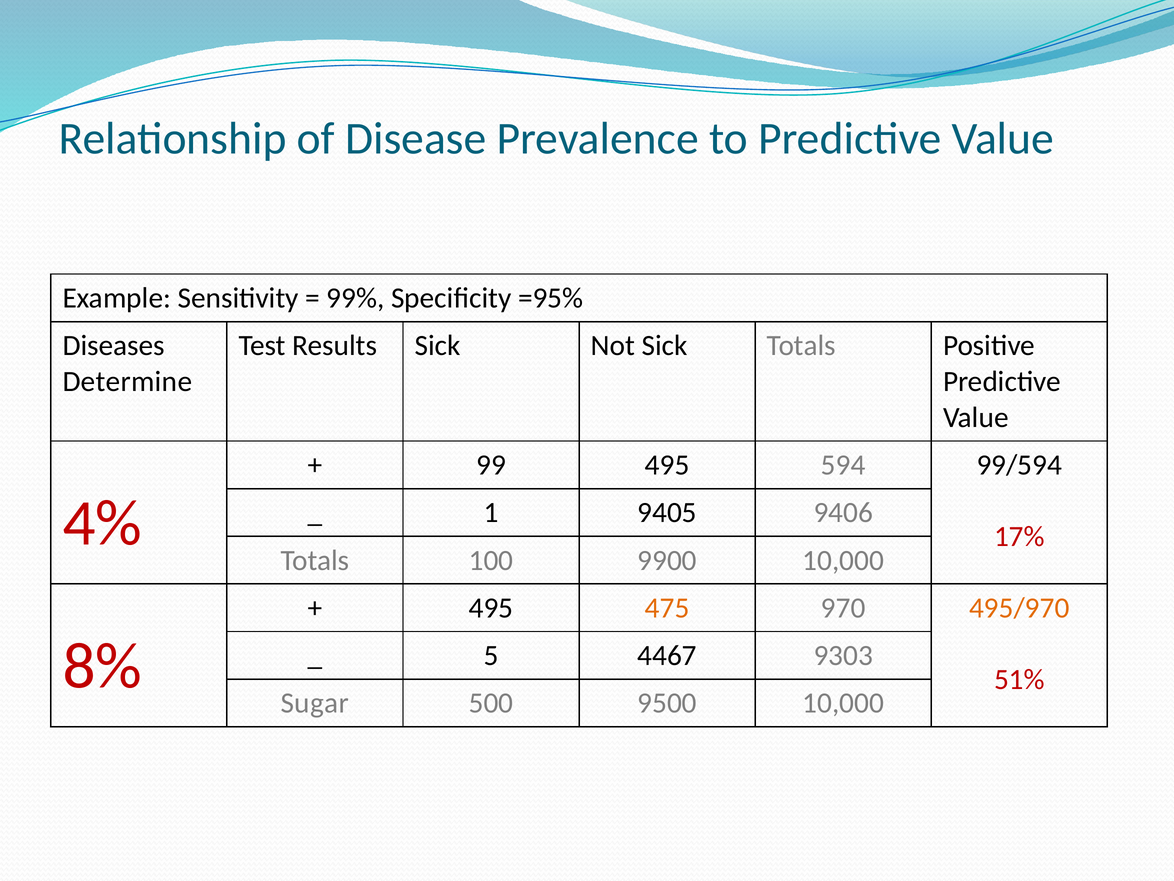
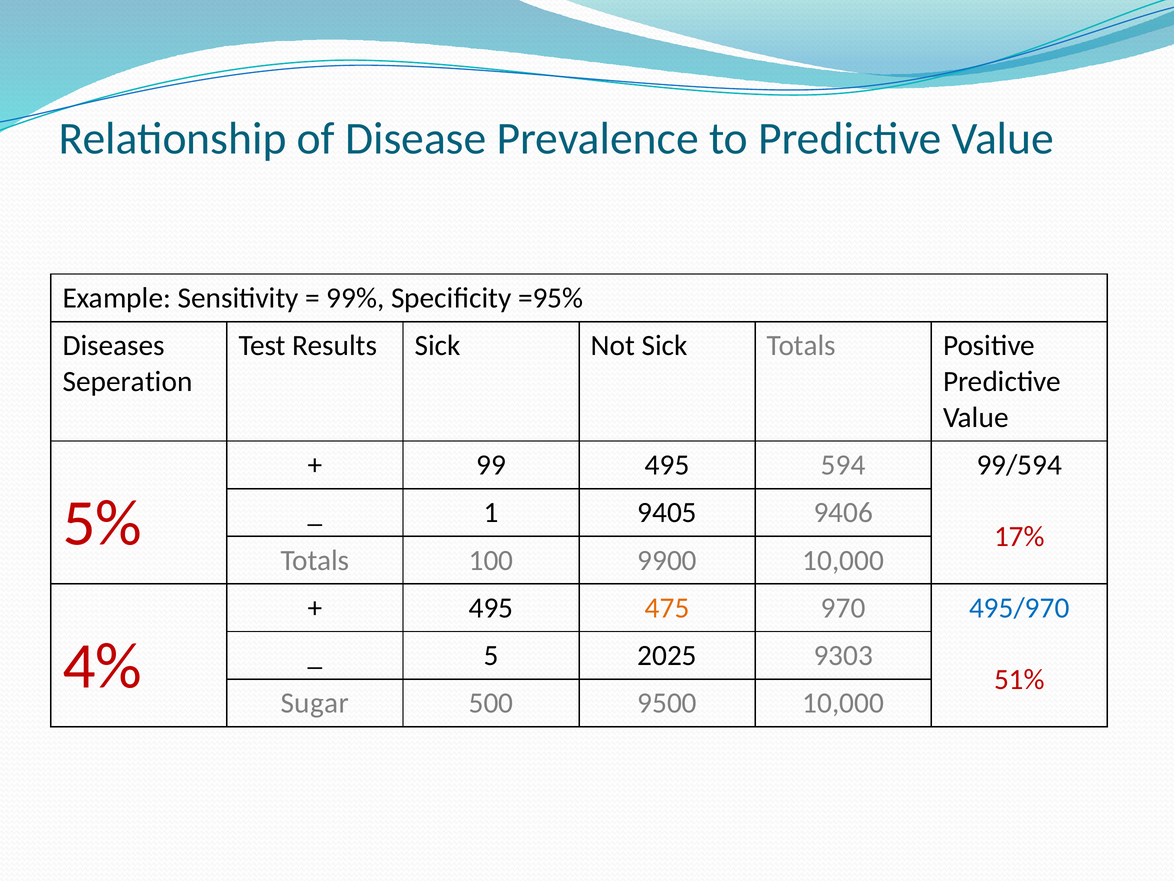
Determine: Determine -> Seperation (128, 381)
4%: 4% -> 5% (102, 523)
495/970 colour: orange -> blue (1019, 608)
8%: 8% -> 4% (102, 666)
4467: 4467 -> 2025 (667, 655)
